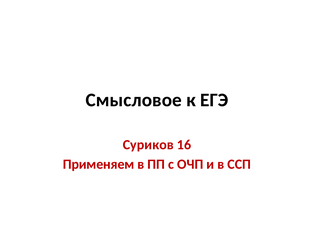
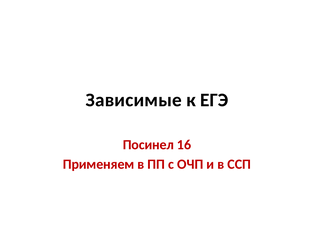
Смысловое: Смысловое -> Зависимые (134, 100)
Суриков: Суриков -> Посинел (148, 144)
